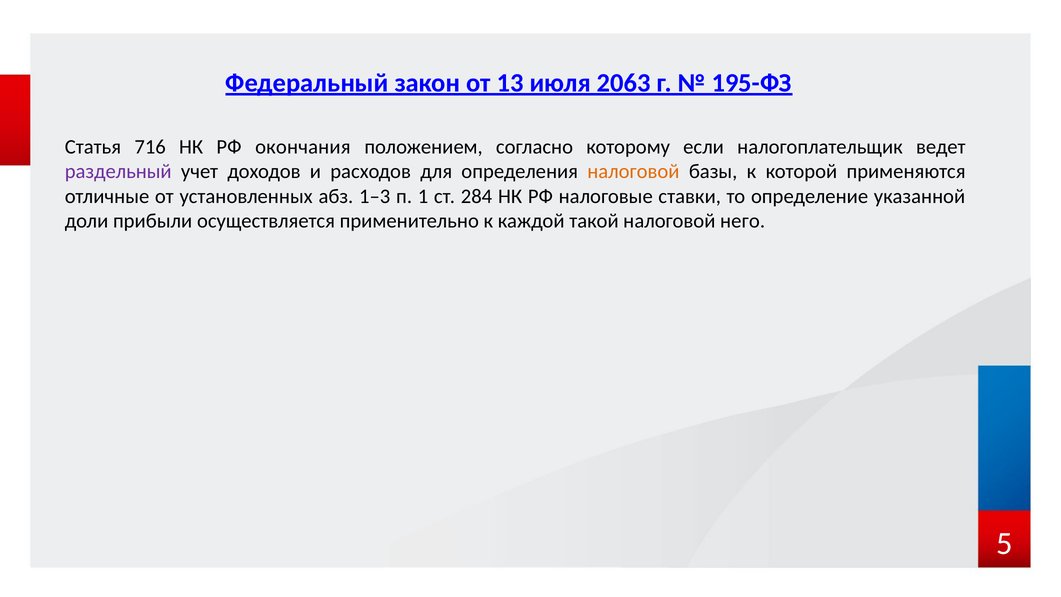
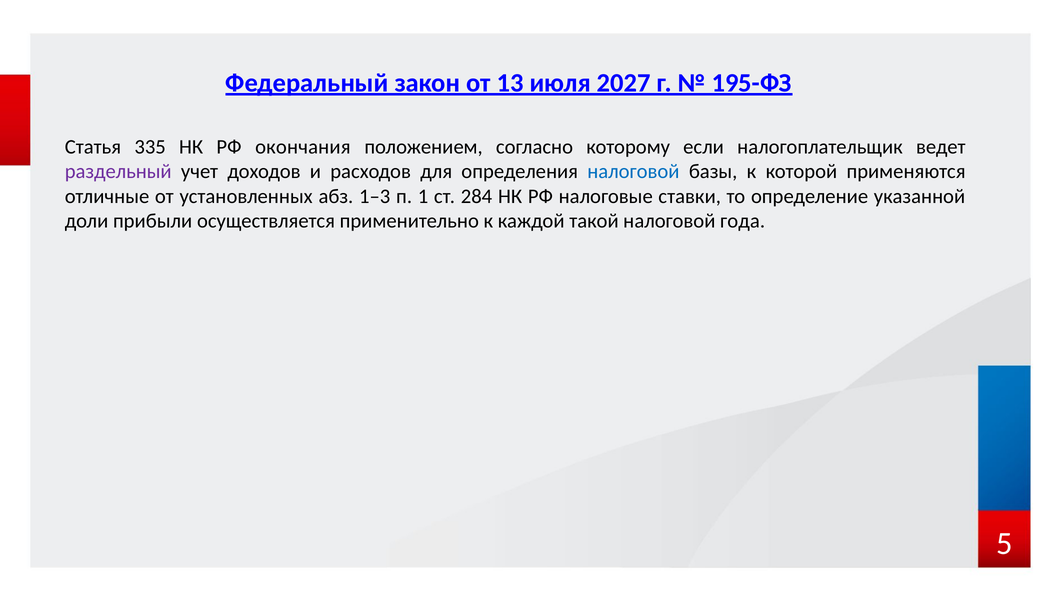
2063: 2063 -> 2027 (624, 83)
716: 716 -> 335 (150, 147)
налоговой colour: orange -> blue (633, 171)
него: него -> года (743, 221)
